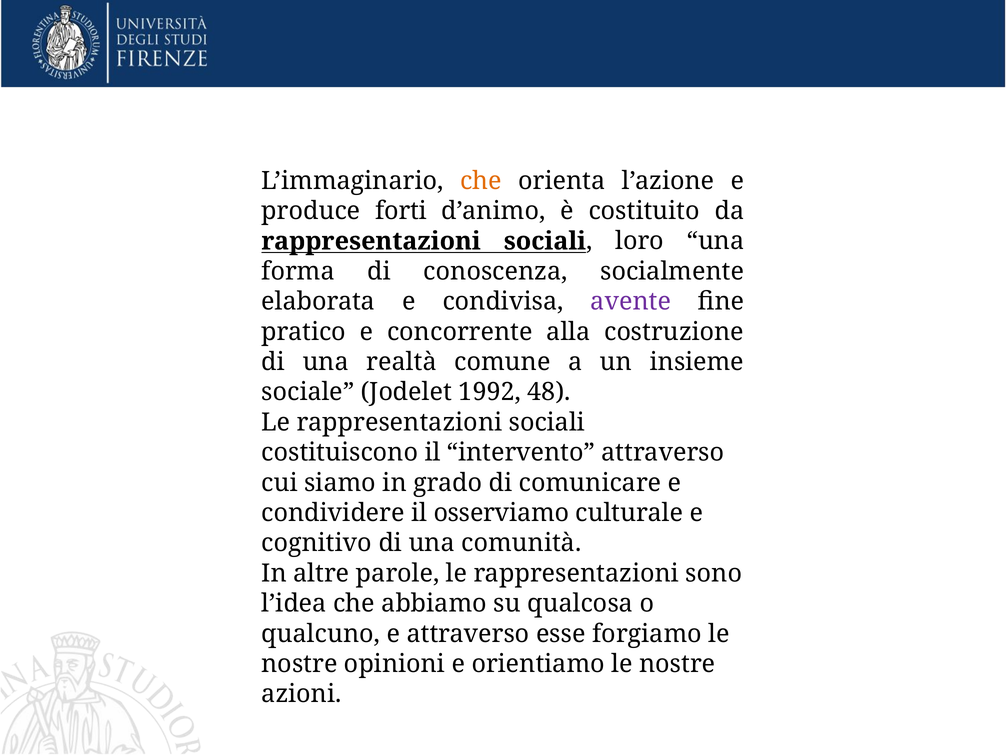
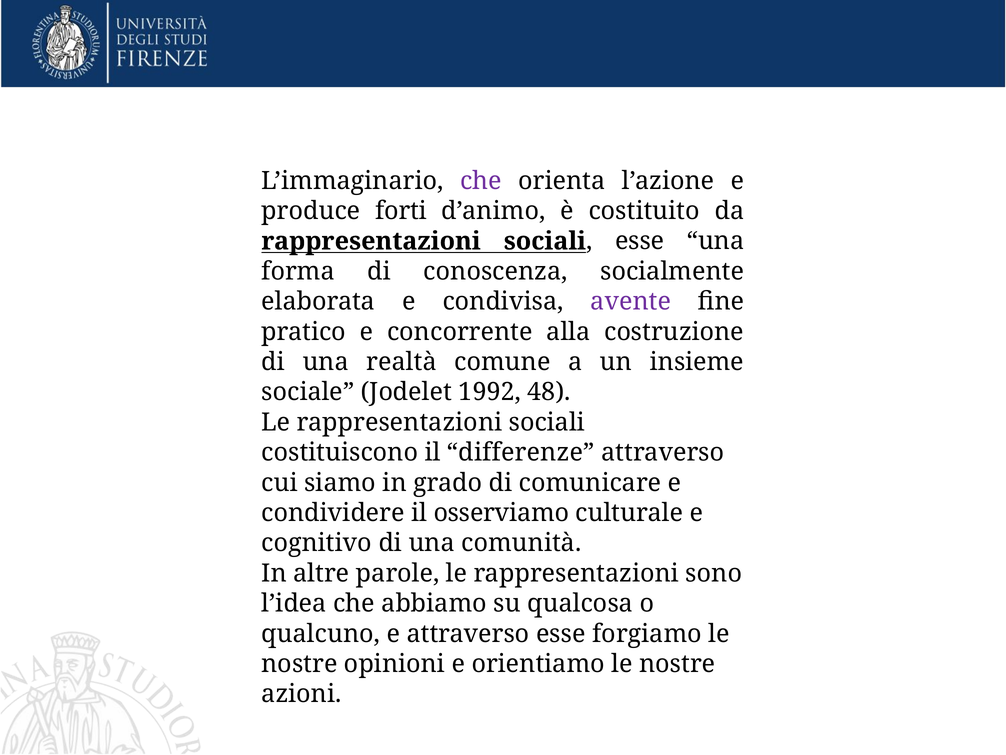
che colour: orange -> purple (481, 181)
sociali loro: loro -> esse (640, 241)
intervento: intervento -> differenze (521, 452)
